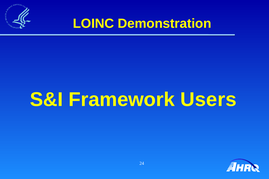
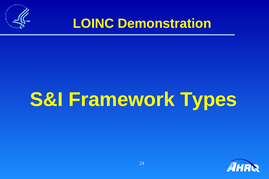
Users: Users -> Types (209, 100)
